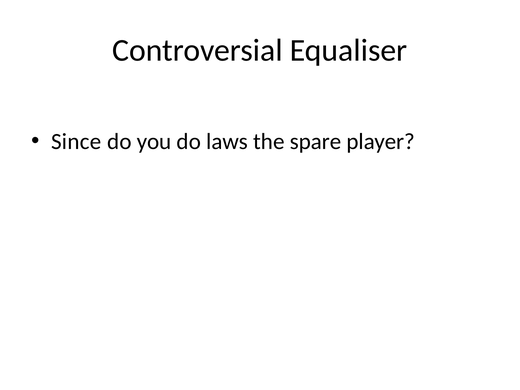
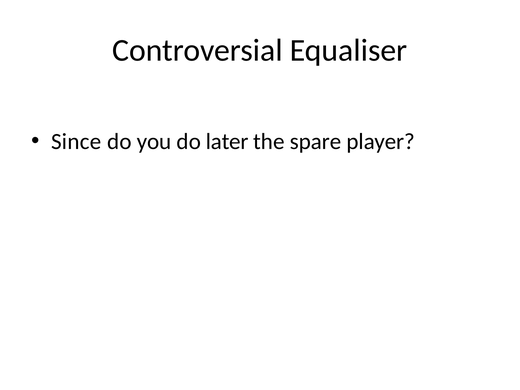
laws: laws -> later (227, 141)
